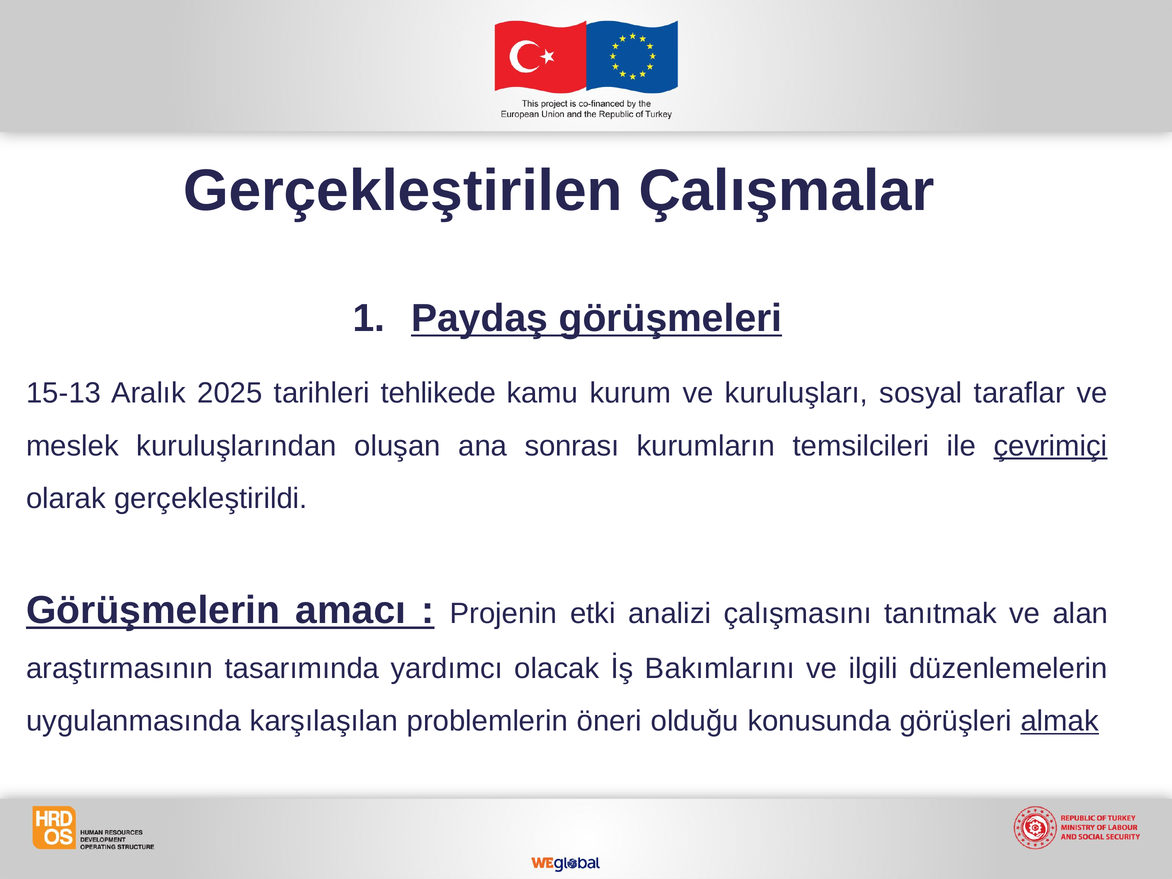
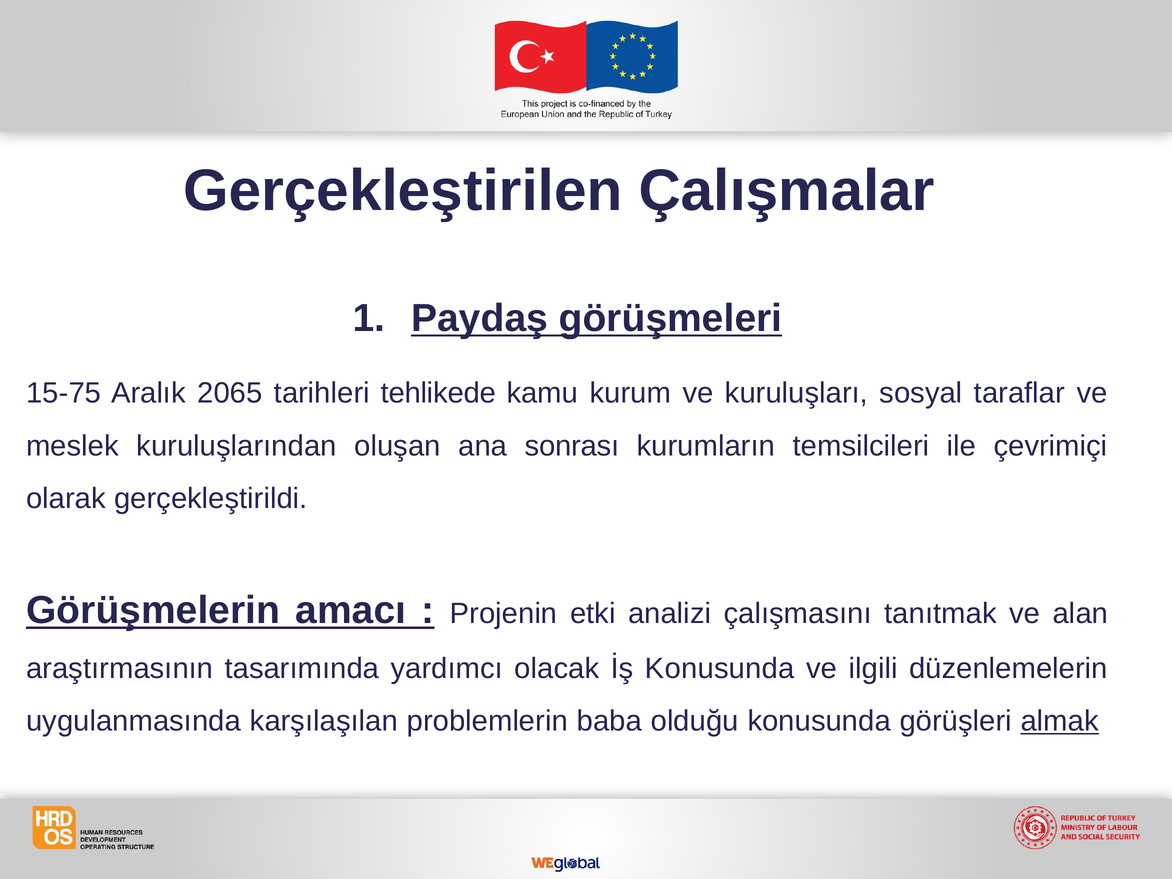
15-13: 15-13 -> 15-75 (64, 393)
2025: 2025 -> 2065 (230, 393)
çevrimiçi underline: present -> none (1051, 446)
İş Bakımlarını: Bakımlarını -> Konusunda (720, 668)
öneri: öneri -> baba (609, 721)
